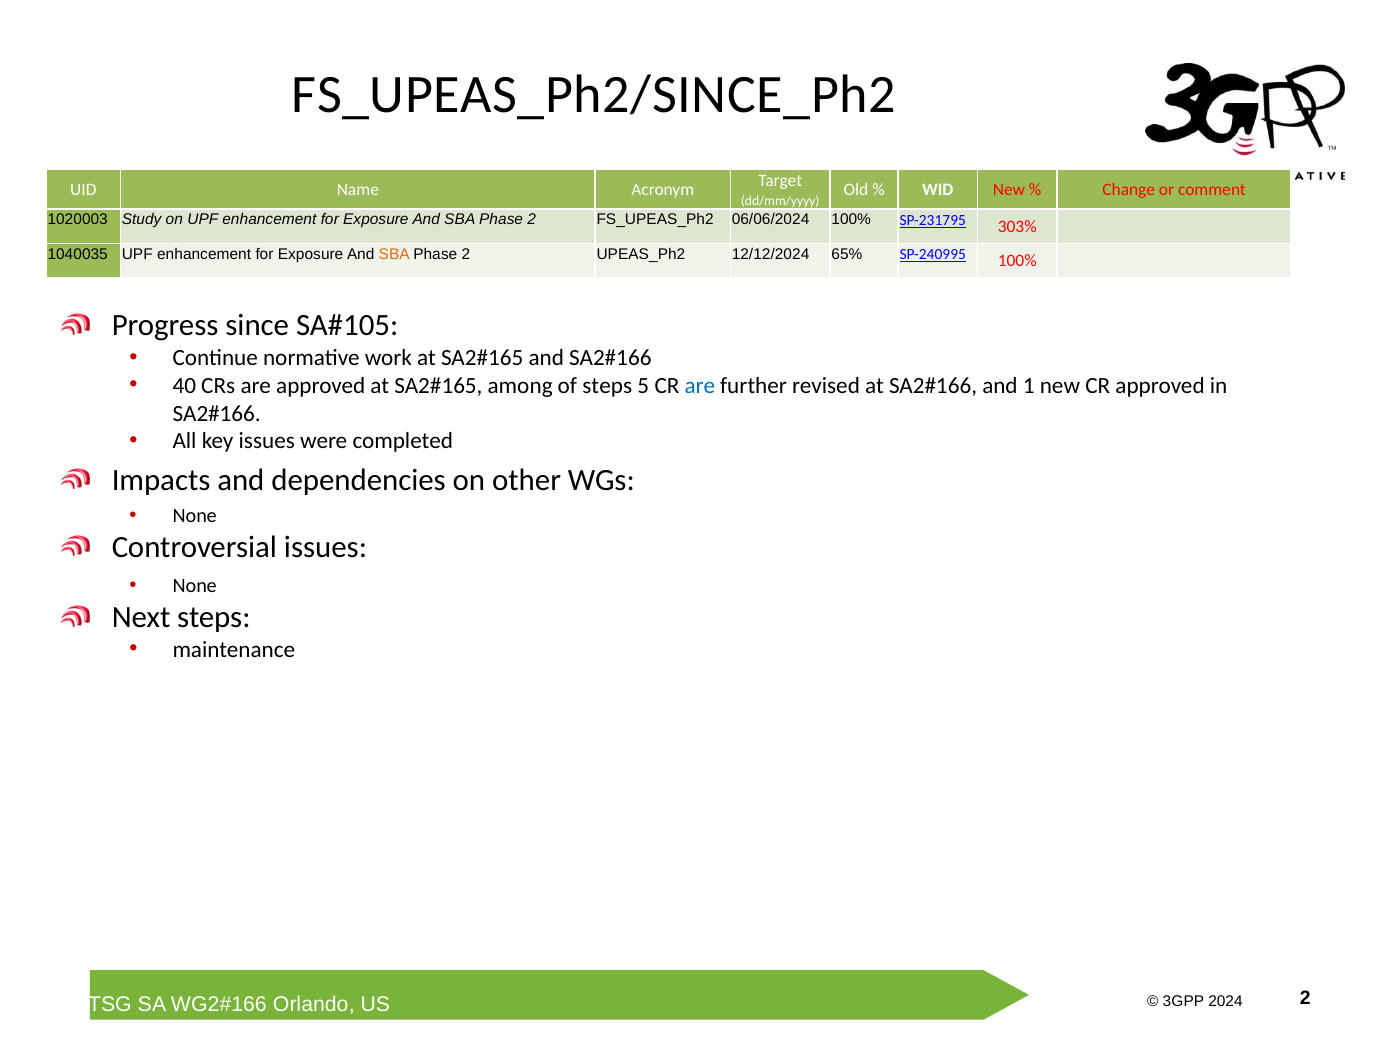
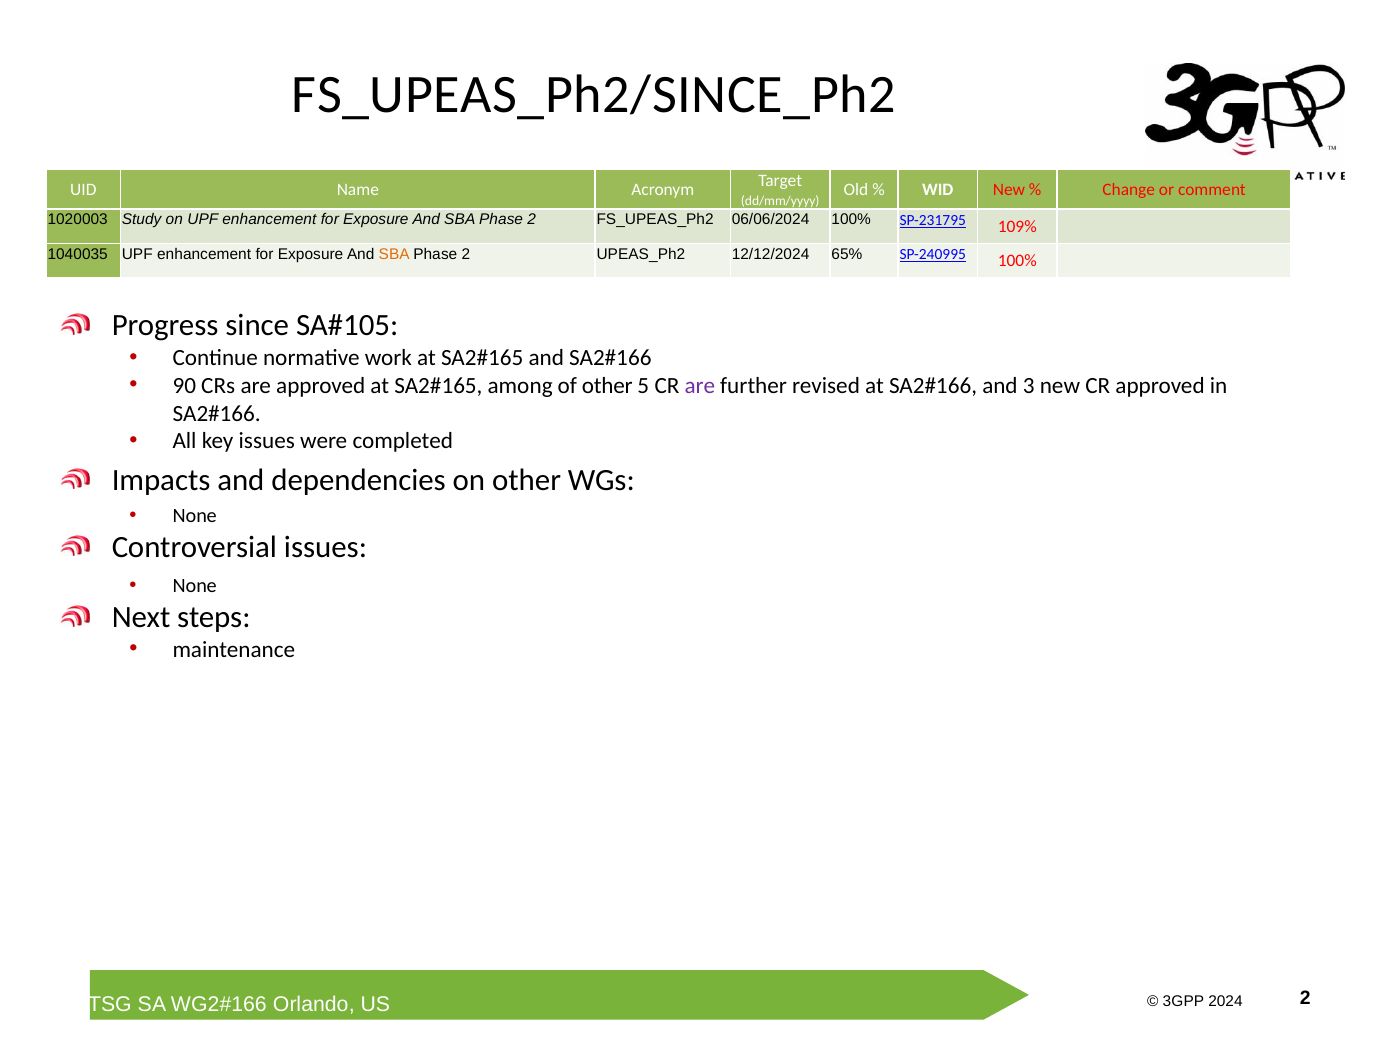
303%: 303% -> 109% (1017, 227)
40: 40 -> 90 (184, 386)
of steps: steps -> other (607, 386)
are colour: blue -> purple (700, 386)
1: 1 -> 3 (1029, 386)
